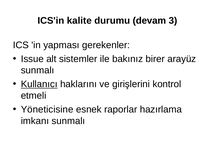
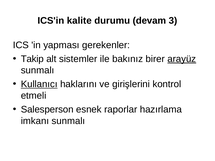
Issue: Issue -> Takip (32, 59)
arayüz underline: none -> present (182, 59)
Yöneticisine: Yöneticisine -> Salesperson (47, 110)
